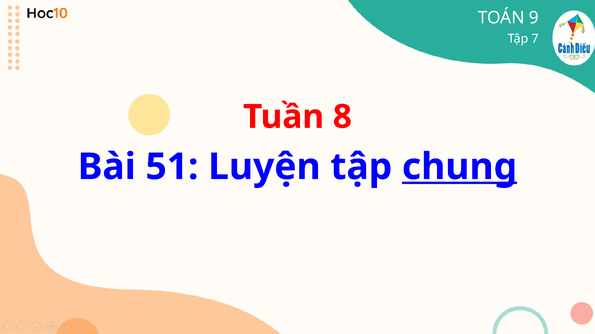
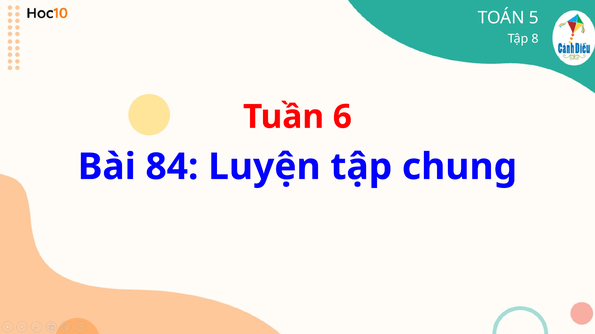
9: 9 -> 5 (534, 18)
7: 7 -> 8 (535, 39)
8: 8 -> 6 (342, 117)
51: 51 -> 84 (172, 167)
chung underline: present -> none (460, 167)
